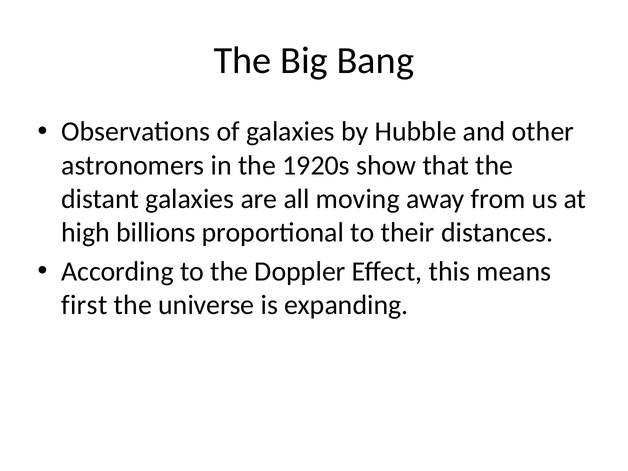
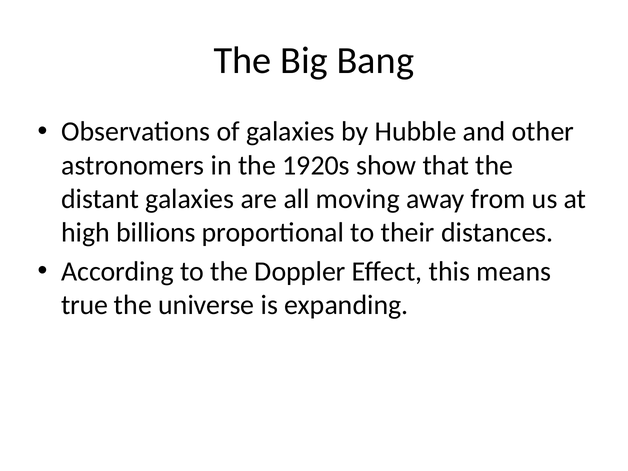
first: first -> true (85, 305)
